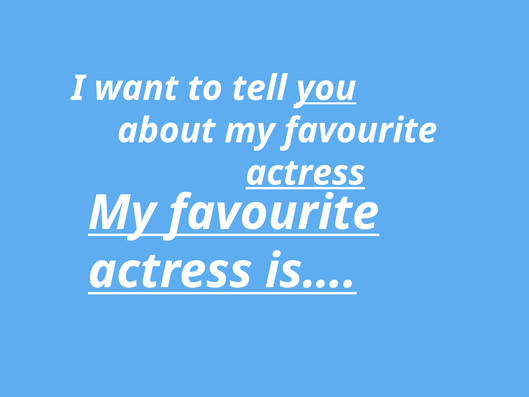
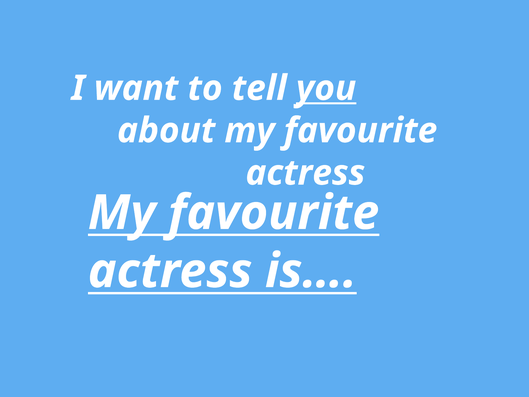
actress underline: present -> none (305, 173)
